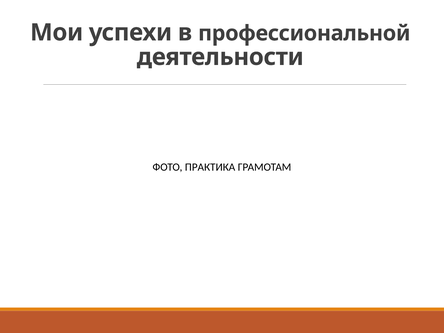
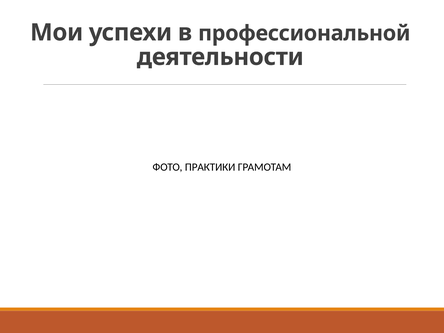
ПРАКТИКА: ПРАКТИКА -> ПРАКТИКИ (210, 167)
